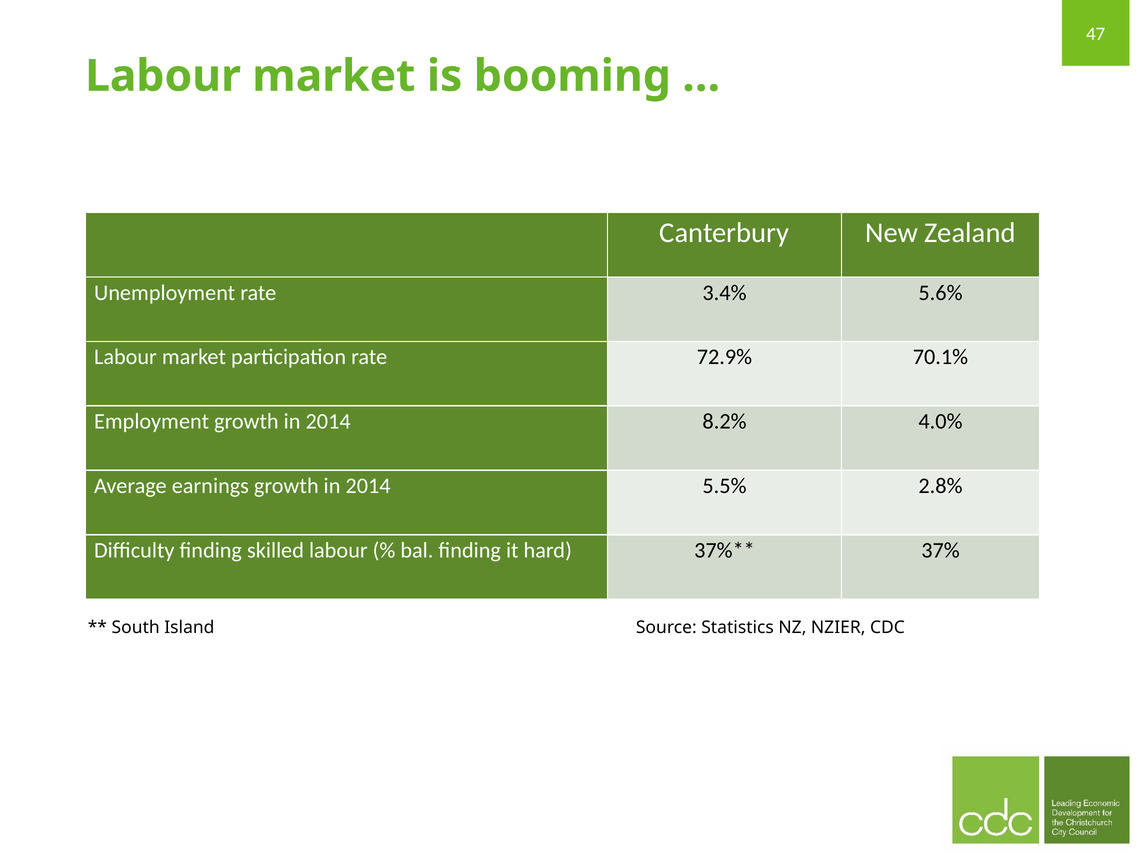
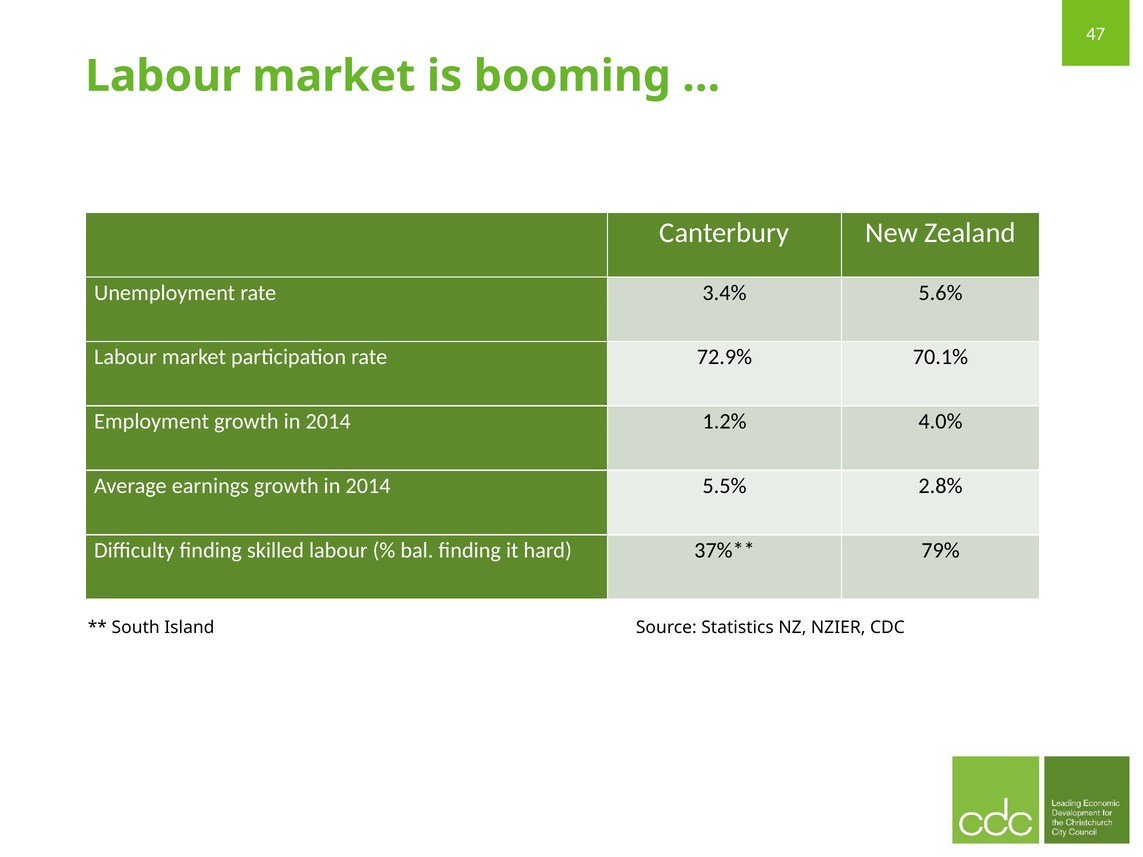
8.2%: 8.2% -> 1.2% (725, 422)
37%: 37% -> 79% (940, 551)
